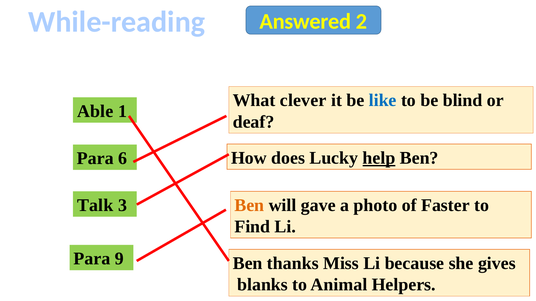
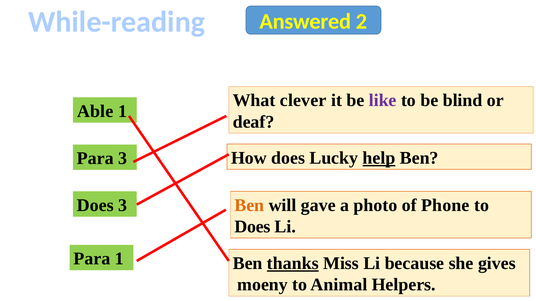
like colour: blue -> purple (383, 101)
Para 6: 6 -> 3 (123, 159)
Talk: Talk -> Does (95, 206)
Faster: Faster -> Phone (445, 206)
Find: Find -> Does (252, 227)
Para 9: 9 -> 1 (119, 259)
thanks underline: none -> present (293, 264)
blanks: blanks -> moeny (263, 285)
